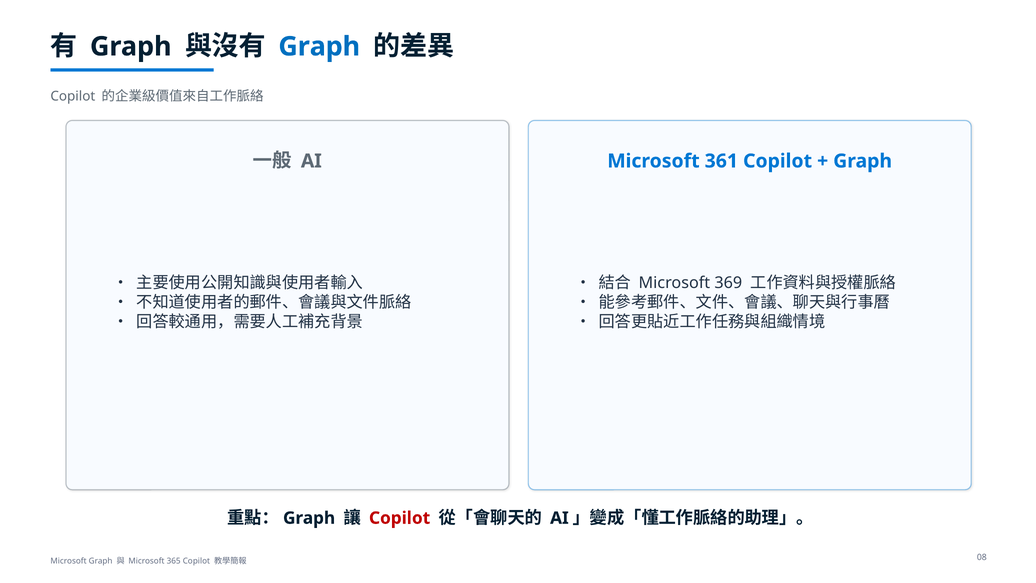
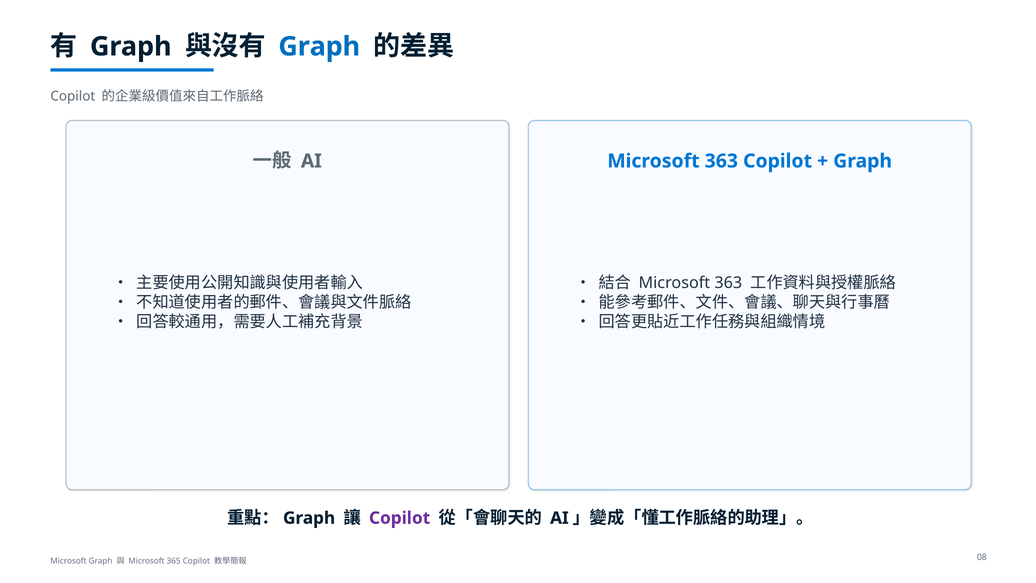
361: 361 -> 363 (721, 161)
369: 369 -> 363 (728, 283)
Copilot colour: red -> purple (400, 518)
